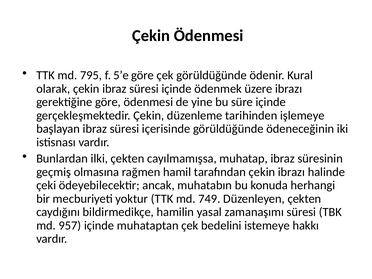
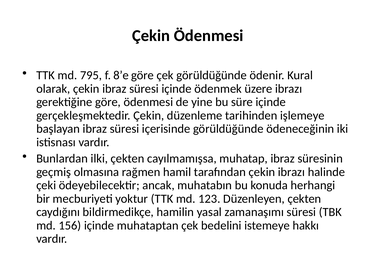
5’e: 5’e -> 8’e (121, 75)
749: 749 -> 123 (209, 199)
957: 957 -> 156 (70, 225)
